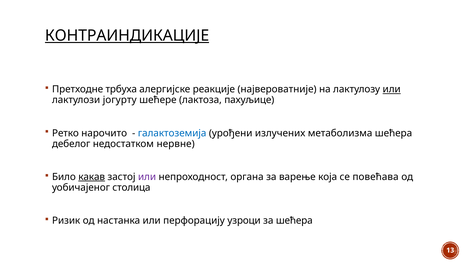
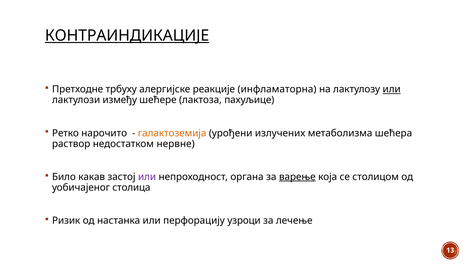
трбуха: трбуха -> трбуху (121, 89)
највероватније: највероватније -> инфламаторна (277, 89)
јогурту: јогурту -> између (120, 100)
галактоземија colour: blue -> orange (172, 133)
дебелог: дебелог -> раствор (71, 143)
какав underline: present -> none (92, 177)
варење underline: none -> present (297, 177)
повећава: повећава -> столицом (376, 177)
за шећера: шећера -> лечење (294, 220)
